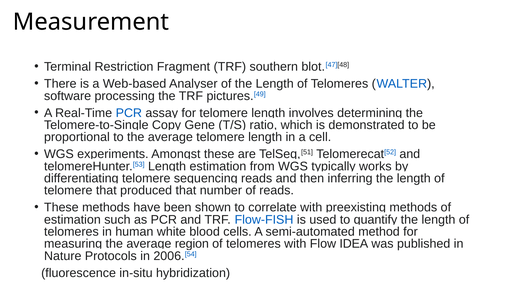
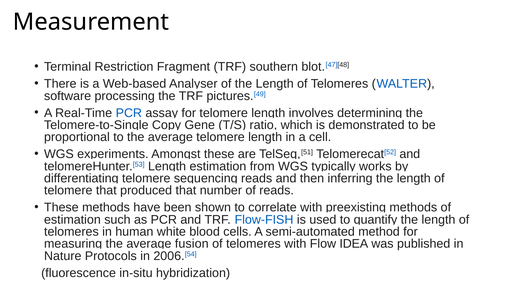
region: region -> fusion (192, 243)
